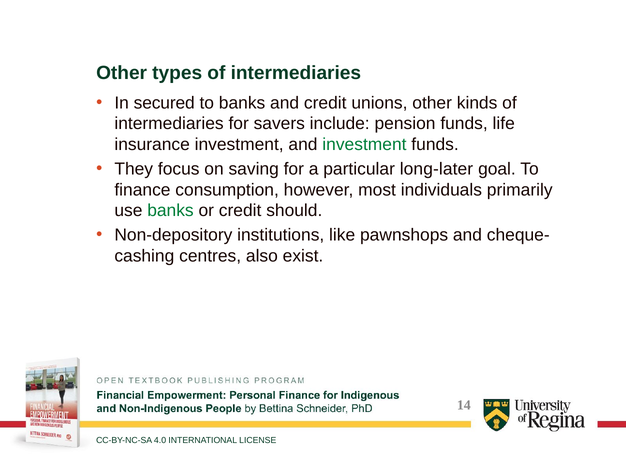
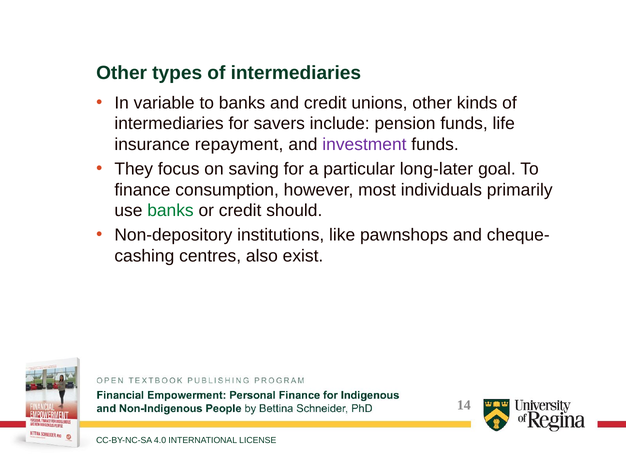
secured: secured -> variable (164, 103)
insurance investment: investment -> repayment (239, 145)
investment colour: green -> purple (364, 145)
